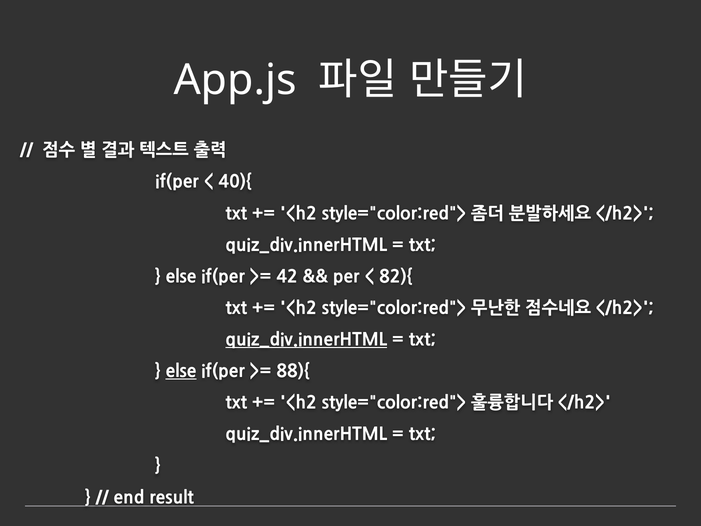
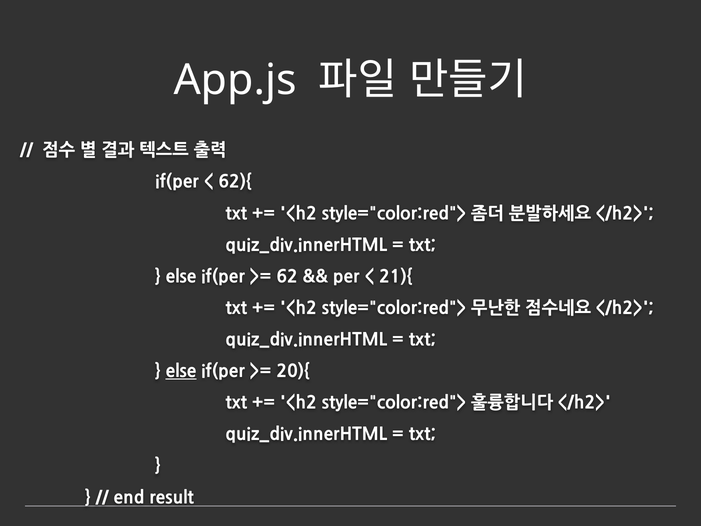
40){: 40){ -> 62){ (235, 182)
42: 42 -> 62 (287, 277)
82){: 82){ -> 21){ (396, 277)
quiz_div.innerHTML underline: present -> none (306, 340)
88){: 88){ -> 20){ (293, 371)
